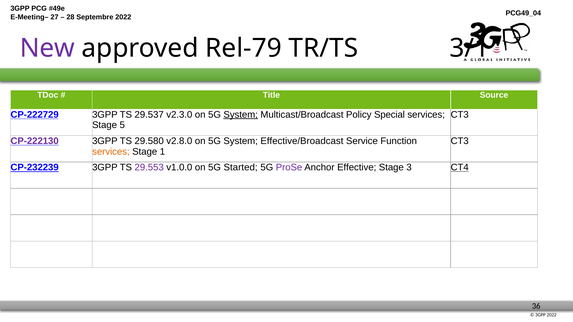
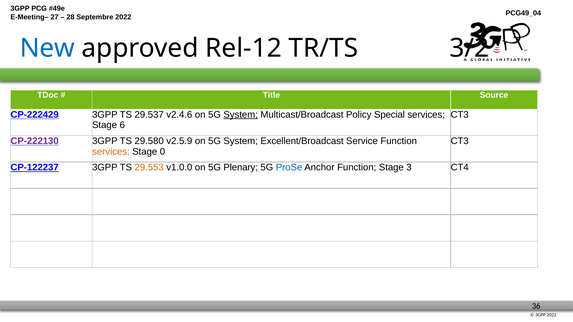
New colour: purple -> blue (47, 48)
Rel-79: Rel-79 -> Rel-12 (244, 48)
3/1: 3/1 -> 3/2 (469, 48)
CP-222729: CP-222729 -> CP-222429 (35, 115)
v2.3.0: v2.3.0 -> v2.4.6 (179, 115)
5: 5 -> 6 (122, 125)
v2.8.0: v2.8.0 -> v2.5.9 (179, 141)
Effective/Broadcast: Effective/Broadcast -> Excellent/Broadcast (302, 141)
1: 1 -> 0 (162, 152)
CP-232239: CP-232239 -> CP-122237 (35, 168)
29.553 colour: purple -> orange (149, 168)
Started: Started -> Plenary (241, 168)
ProSe colour: purple -> blue (289, 168)
Anchor Effective: Effective -> Function (357, 168)
CT4 underline: present -> none (460, 168)
